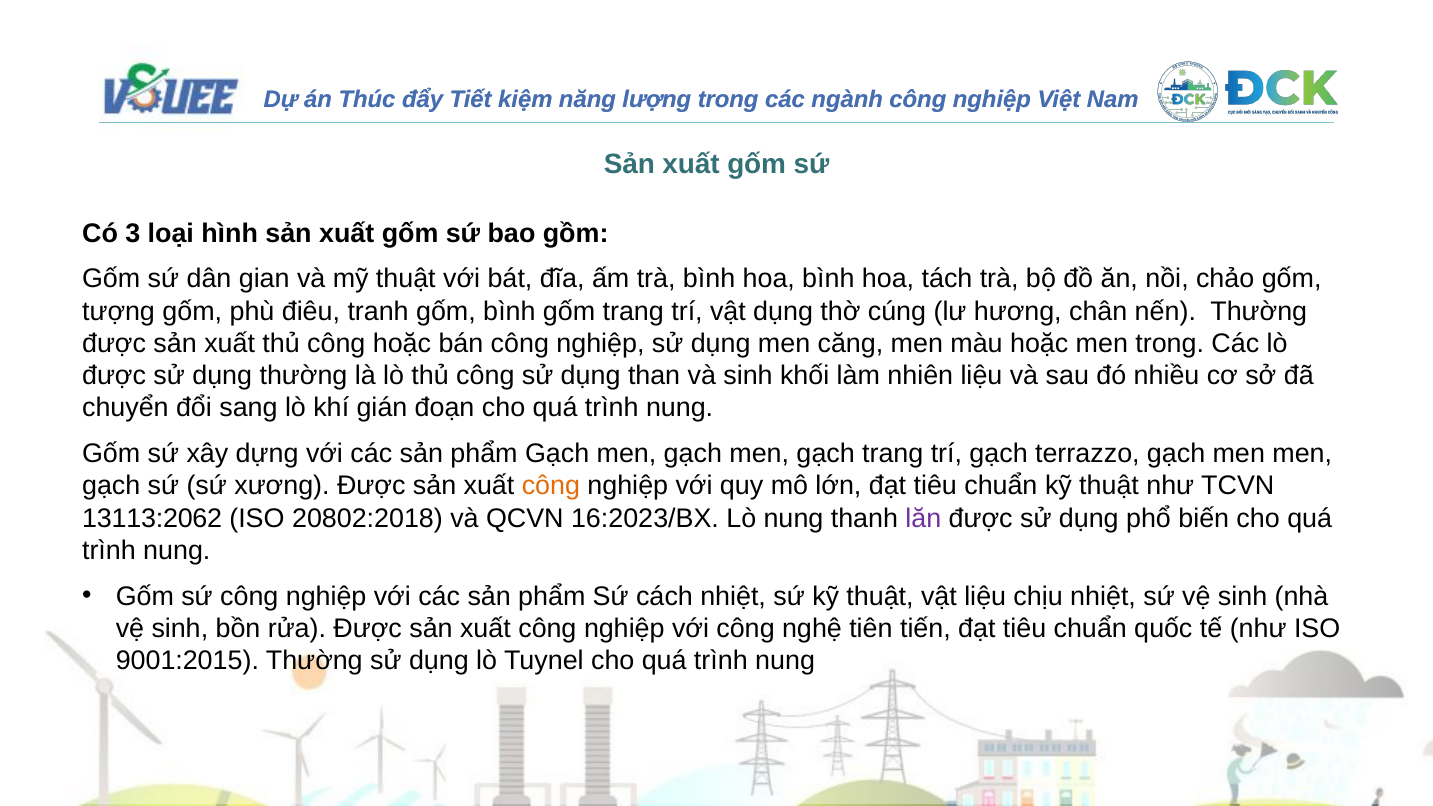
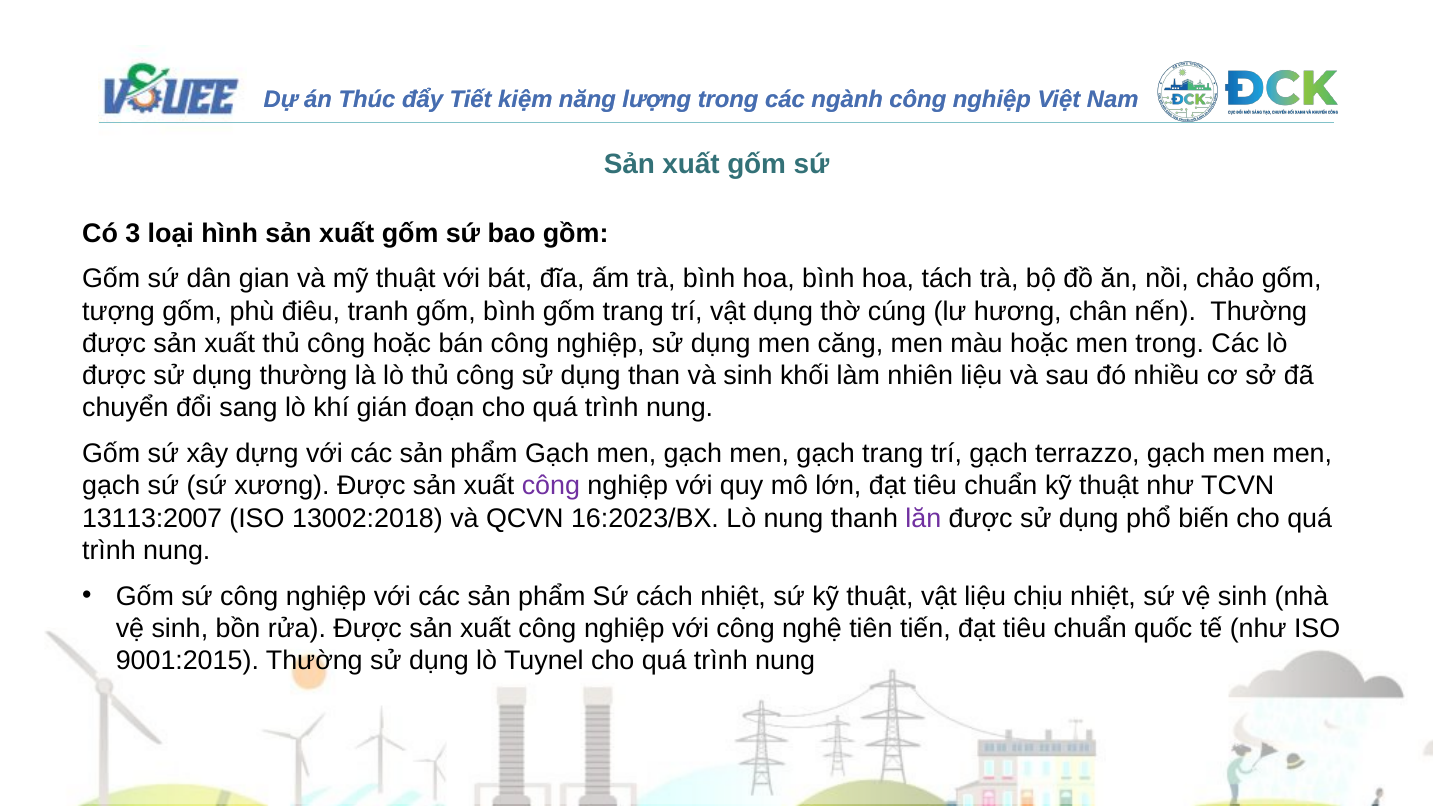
công colour: orange -> purple (551, 486)
13113:2062: 13113:2062 -> 13113:2007 (152, 518)
20802:2018: 20802:2018 -> 13002:2018 (367, 518)
